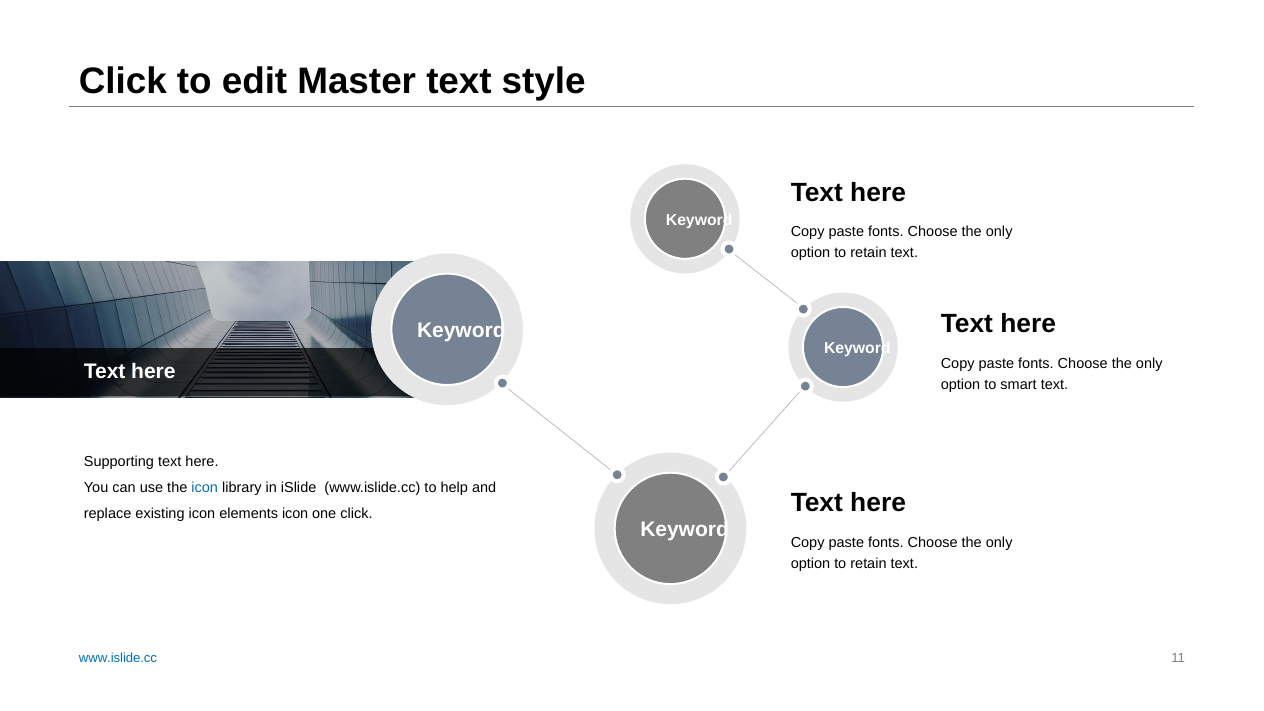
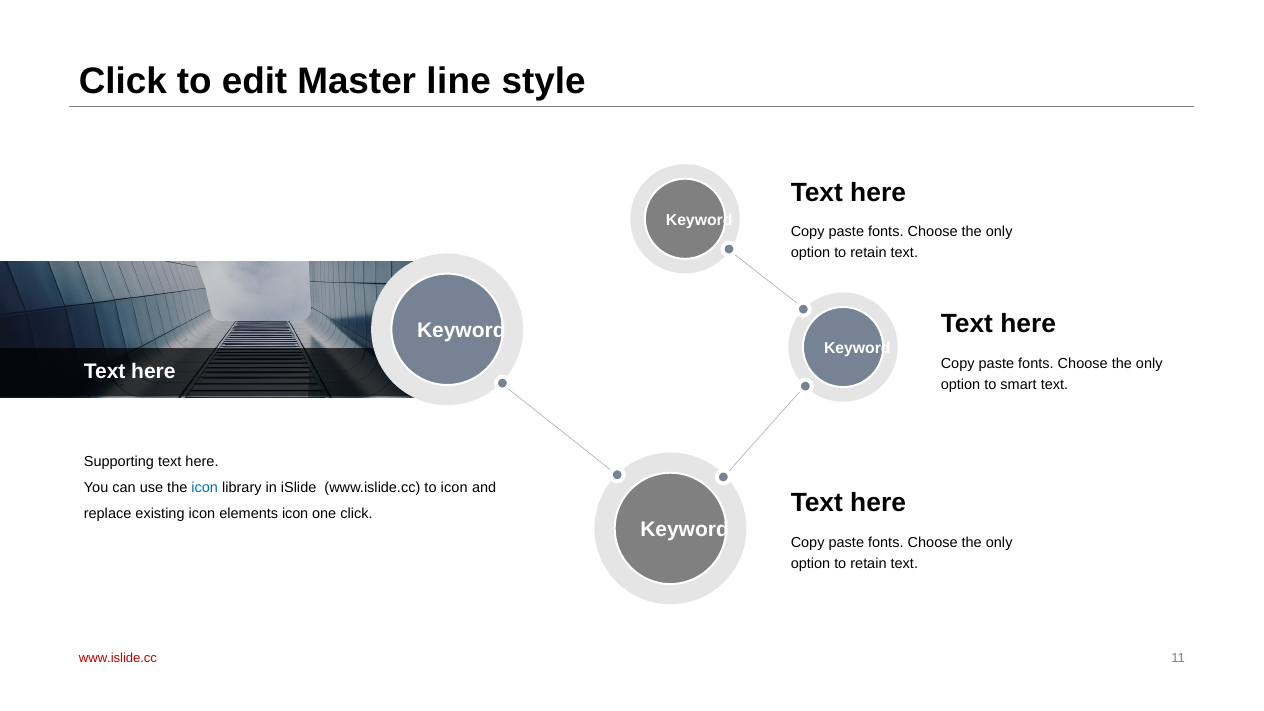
Master text: text -> line (459, 82)
to help: help -> icon (454, 487)
www.islide.cc colour: blue -> red (118, 659)
